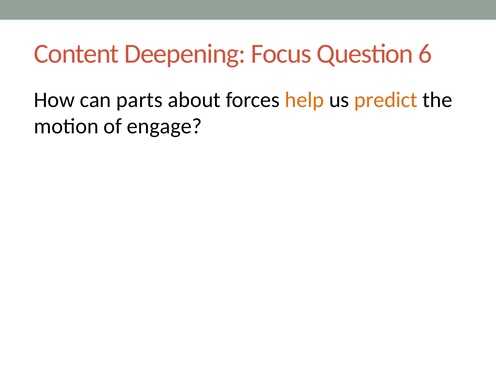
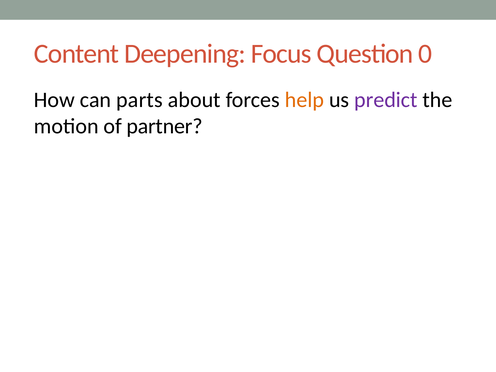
6: 6 -> 0 (425, 54)
predict colour: orange -> purple (386, 100)
engage: engage -> partner (165, 126)
